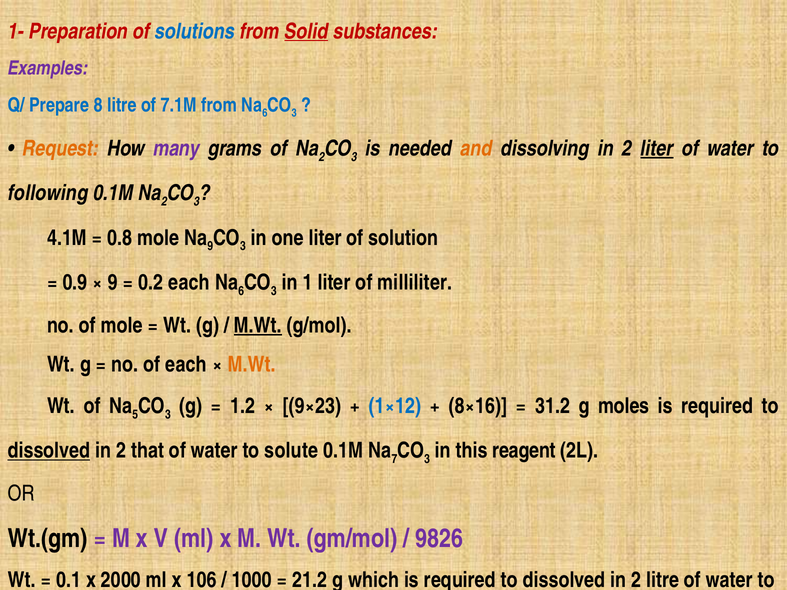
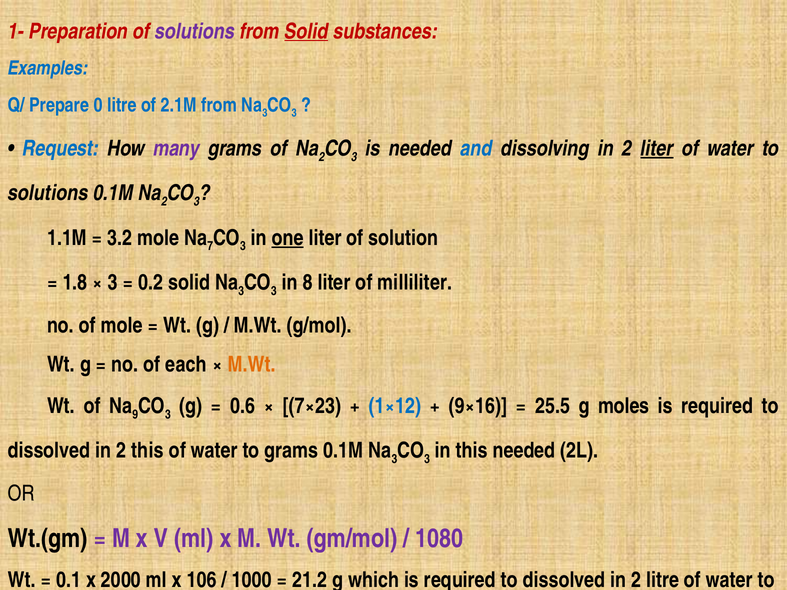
solutions colour: blue -> purple (195, 32)
Examples colour: purple -> blue (48, 68)
8: 8 -> 0 (98, 105)
7.1M: 7.1M -> 2.1M (179, 105)
6: 6 -> 3 (265, 113)
Request colour: orange -> blue (61, 148)
and colour: orange -> blue (476, 148)
following: following -> solutions (48, 193)
4.1M: 4.1M -> 1.1M (67, 238)
0.8: 0.8 -> 3.2 (120, 238)
9: 9 -> 7 (210, 246)
one underline: none -> present (288, 238)
0.9: 0.9 -> 1.8 (75, 283)
9: 9 -> 3 (113, 283)
0.2 each: each -> solid (189, 283)
6: 6 -> 3 (241, 291)
1: 1 -> 8 (308, 283)
M.Wt underline: present -> none (258, 326)
5: 5 -> 9 (135, 415)
1.2: 1.2 -> 0.6 (243, 406)
9×23: 9×23 -> 7×23 (312, 406)
8×16: 8×16 -> 9×16 (478, 406)
31.2: 31.2 -> 25.5 (553, 406)
dissolved underline: present -> none (49, 451)
2 that: that -> this (147, 451)
to solute: solute -> grams (291, 451)
7: 7 -> 3 (394, 459)
this reagent: reagent -> needed (524, 451)
9826: 9826 -> 1080 (439, 539)
